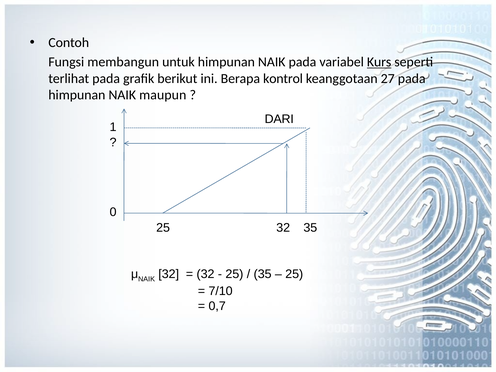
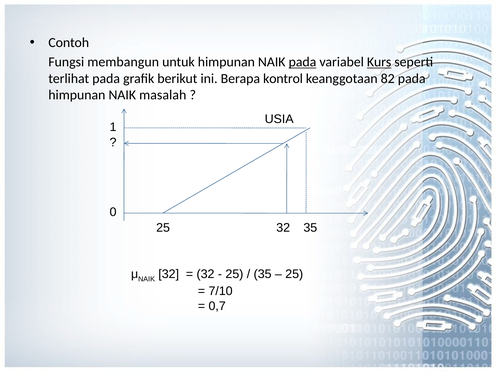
pada underline: none -> present (302, 62)
27: 27 -> 82 (388, 79)
maupun: maupun -> masalah (163, 95)
DARI: DARI -> USIA (279, 119)
